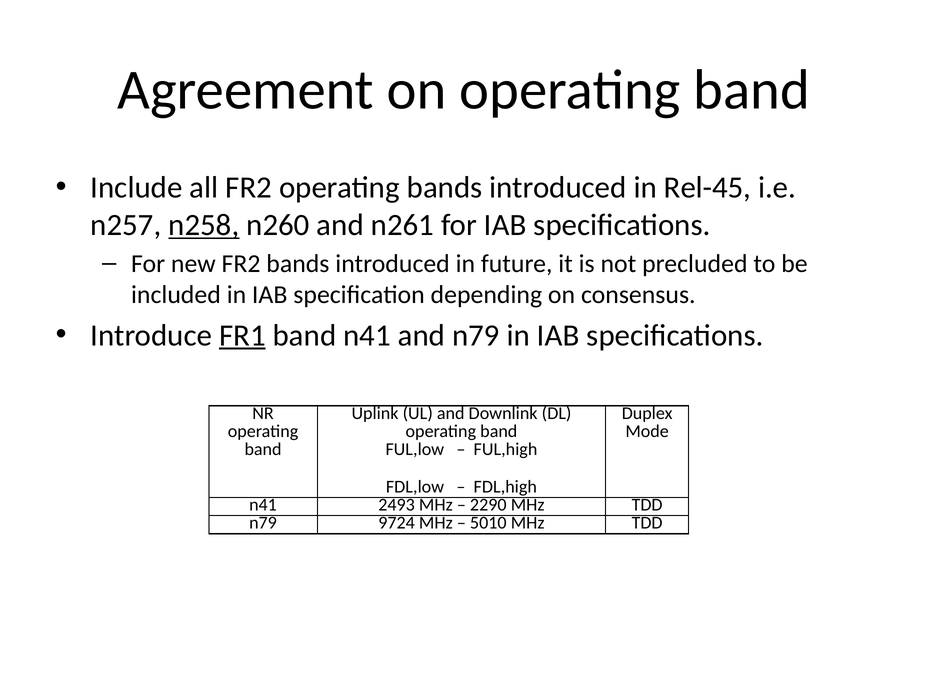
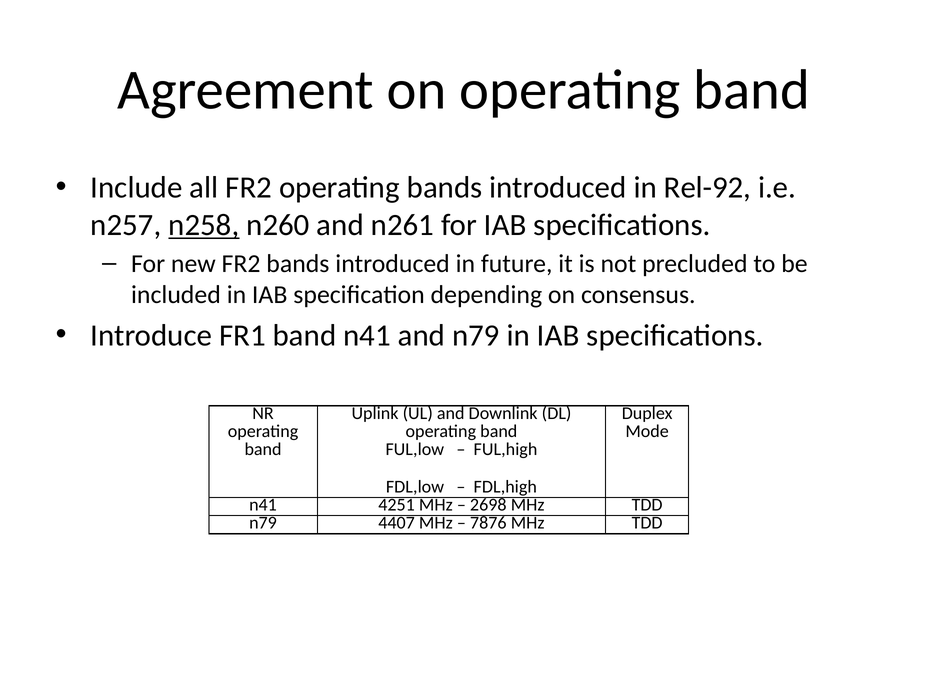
Rel-45: Rel-45 -> Rel-92 (707, 188)
FR1 underline: present -> none (242, 335)
2493: 2493 -> 4251 (397, 505)
2290: 2290 -> 2698 (488, 505)
9724: 9724 -> 4407 (397, 523)
5010: 5010 -> 7876 (488, 523)
